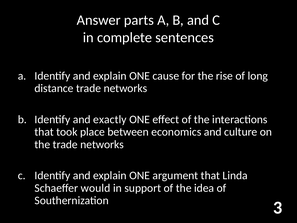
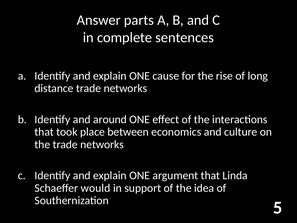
exactly: exactly -> around (110, 119)
3: 3 -> 5 (278, 207)
